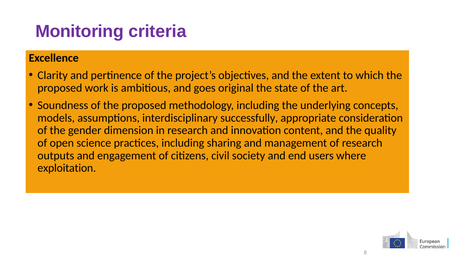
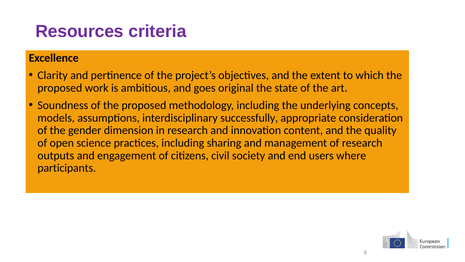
Monitoring: Monitoring -> Resources (80, 31)
exploitation: exploitation -> participants (67, 168)
